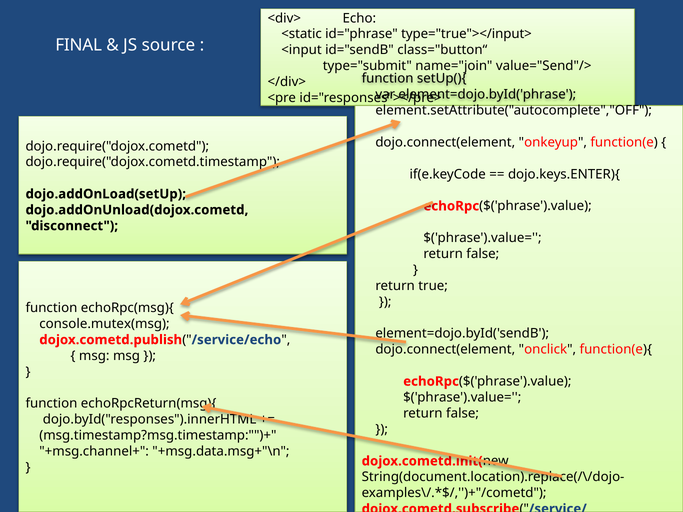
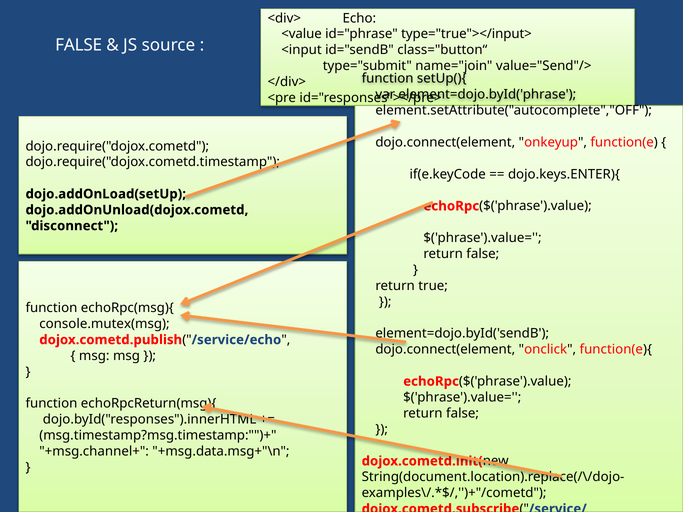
<static: <static -> <value (302, 34)
FINAL: FINAL -> FALSE (79, 45)
